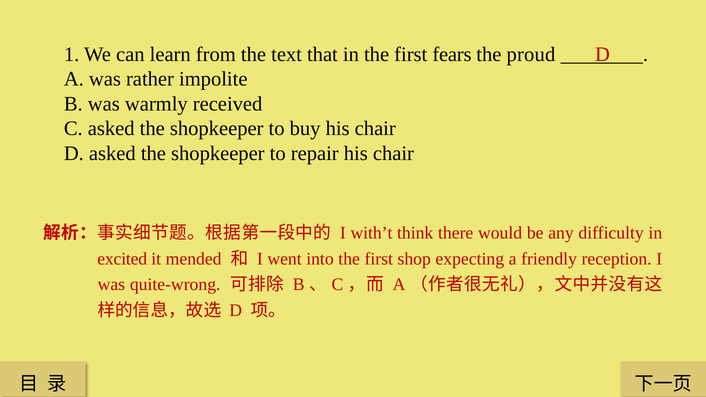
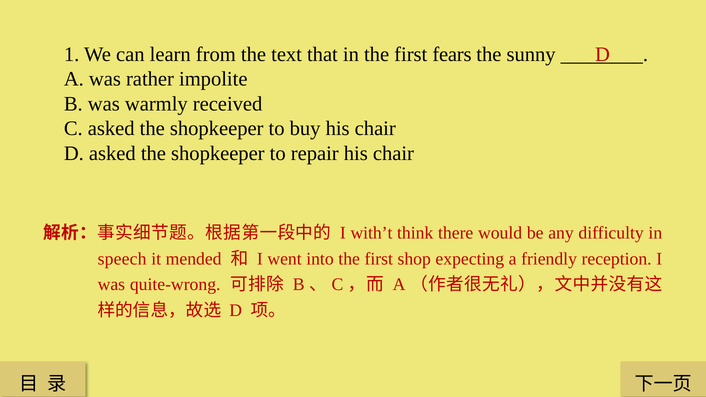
proud: proud -> sunny (531, 54)
excited: excited -> speech (122, 259)
